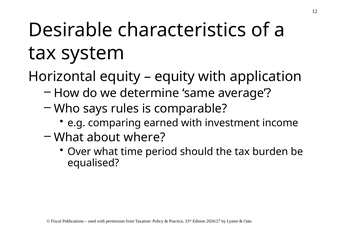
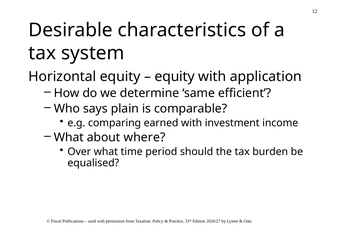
average: average -> efficient (245, 93)
rules: rules -> plain (125, 109)
